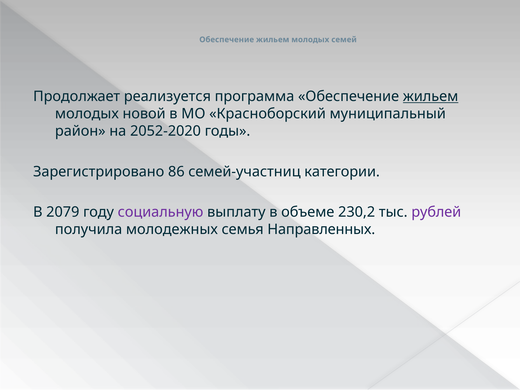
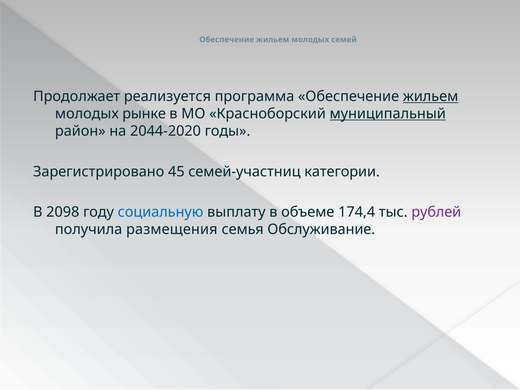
новой: новой -> рынке (144, 114)
муниципальный underline: none -> present (388, 114)
2052-2020: 2052-2020 -> 2044-2020 (166, 131)
86: 86 -> 45 (176, 172)
2079: 2079 -> 2098 (63, 212)
социальную colour: purple -> blue (161, 212)
230,2: 230,2 -> 174,4 (357, 212)
молодежных: молодежных -> размещения (172, 230)
Направленных: Направленных -> Обслуживание (321, 230)
